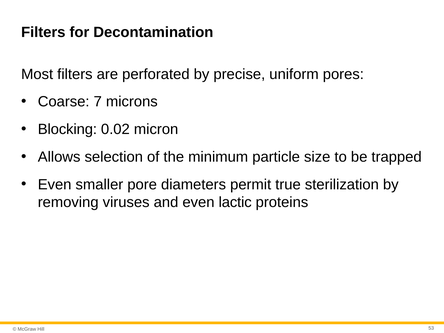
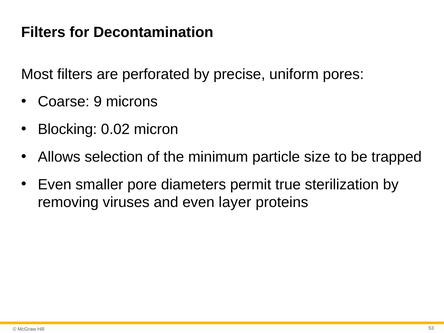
7: 7 -> 9 (98, 102)
lactic: lactic -> layer (235, 202)
